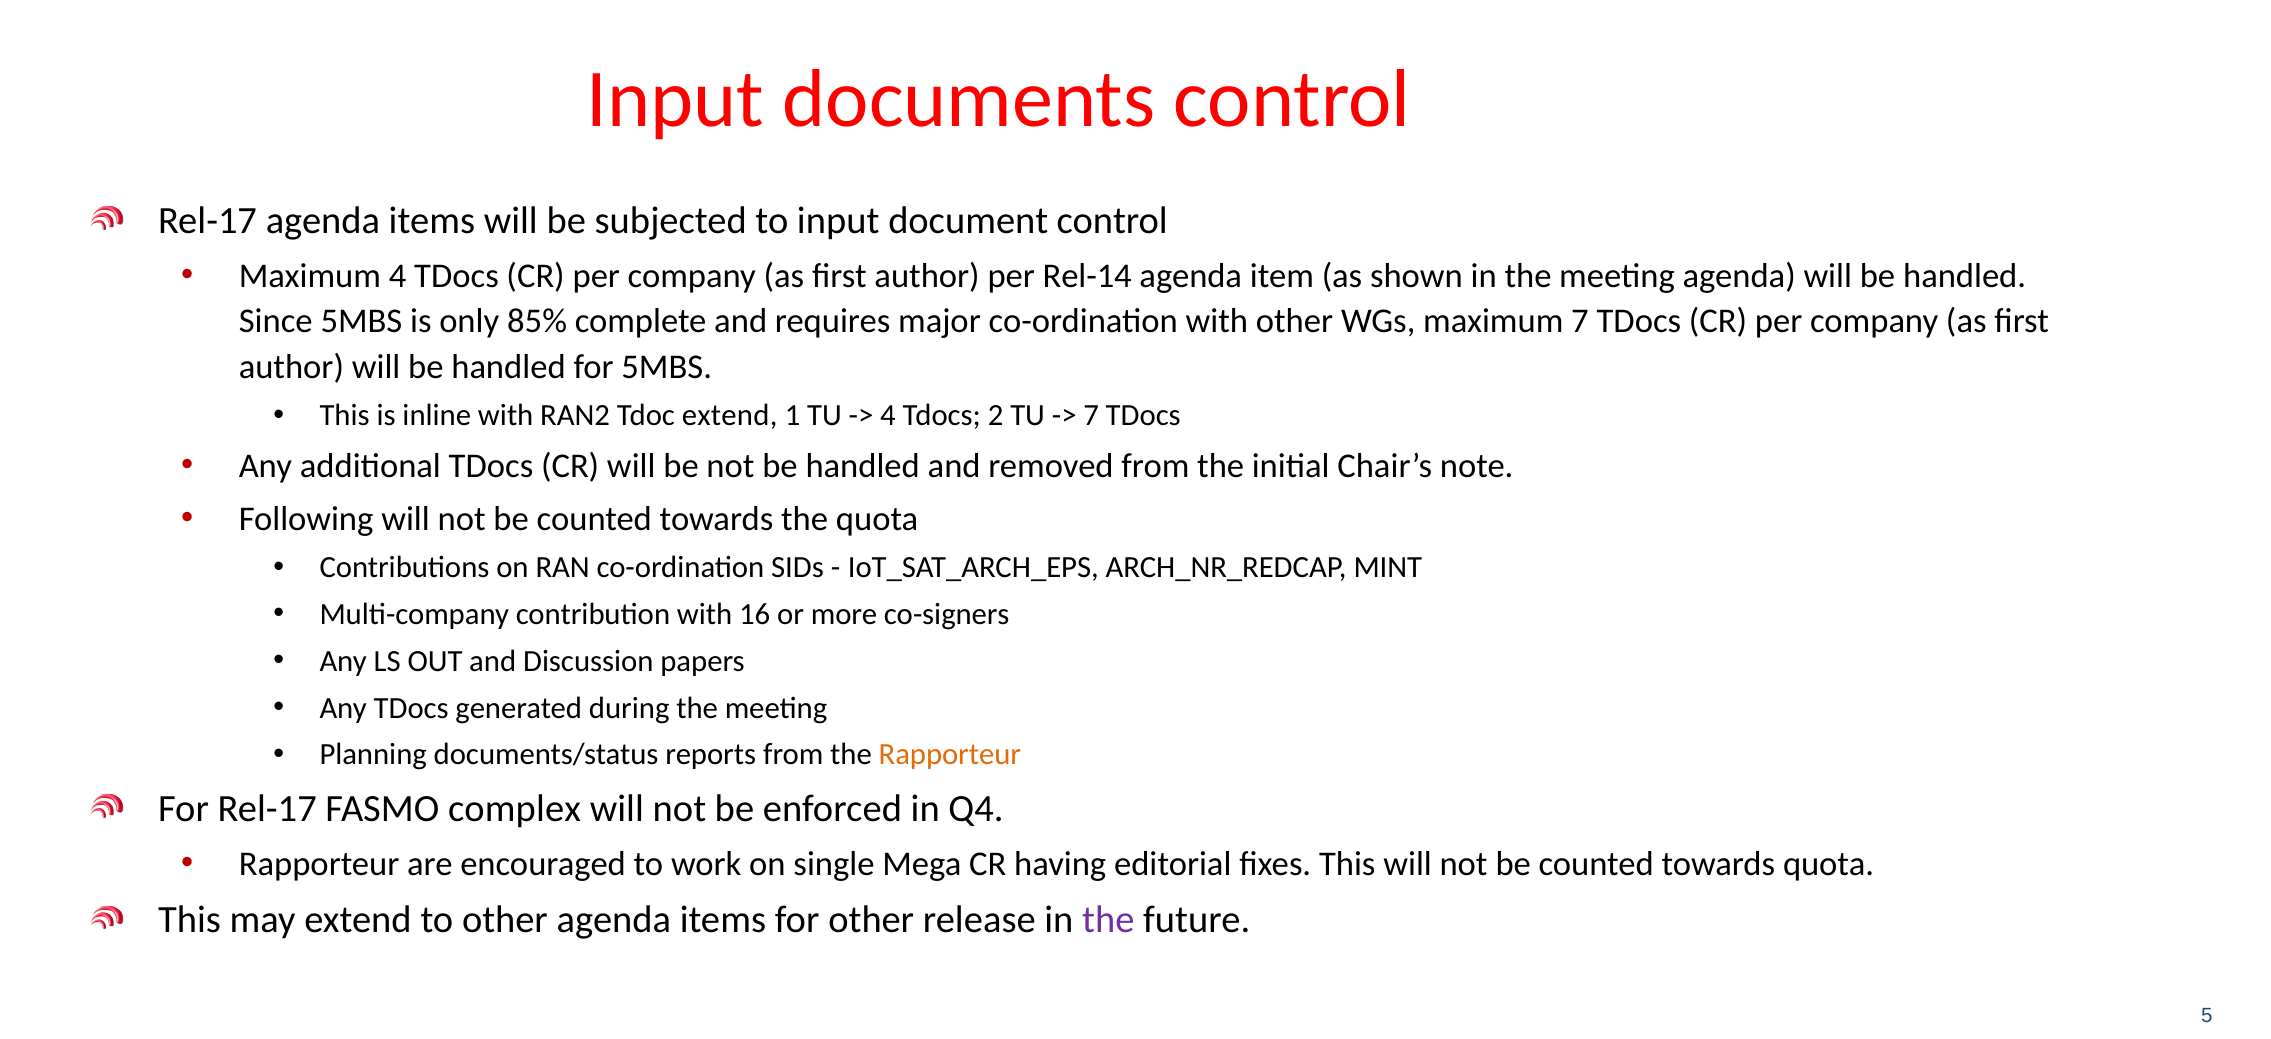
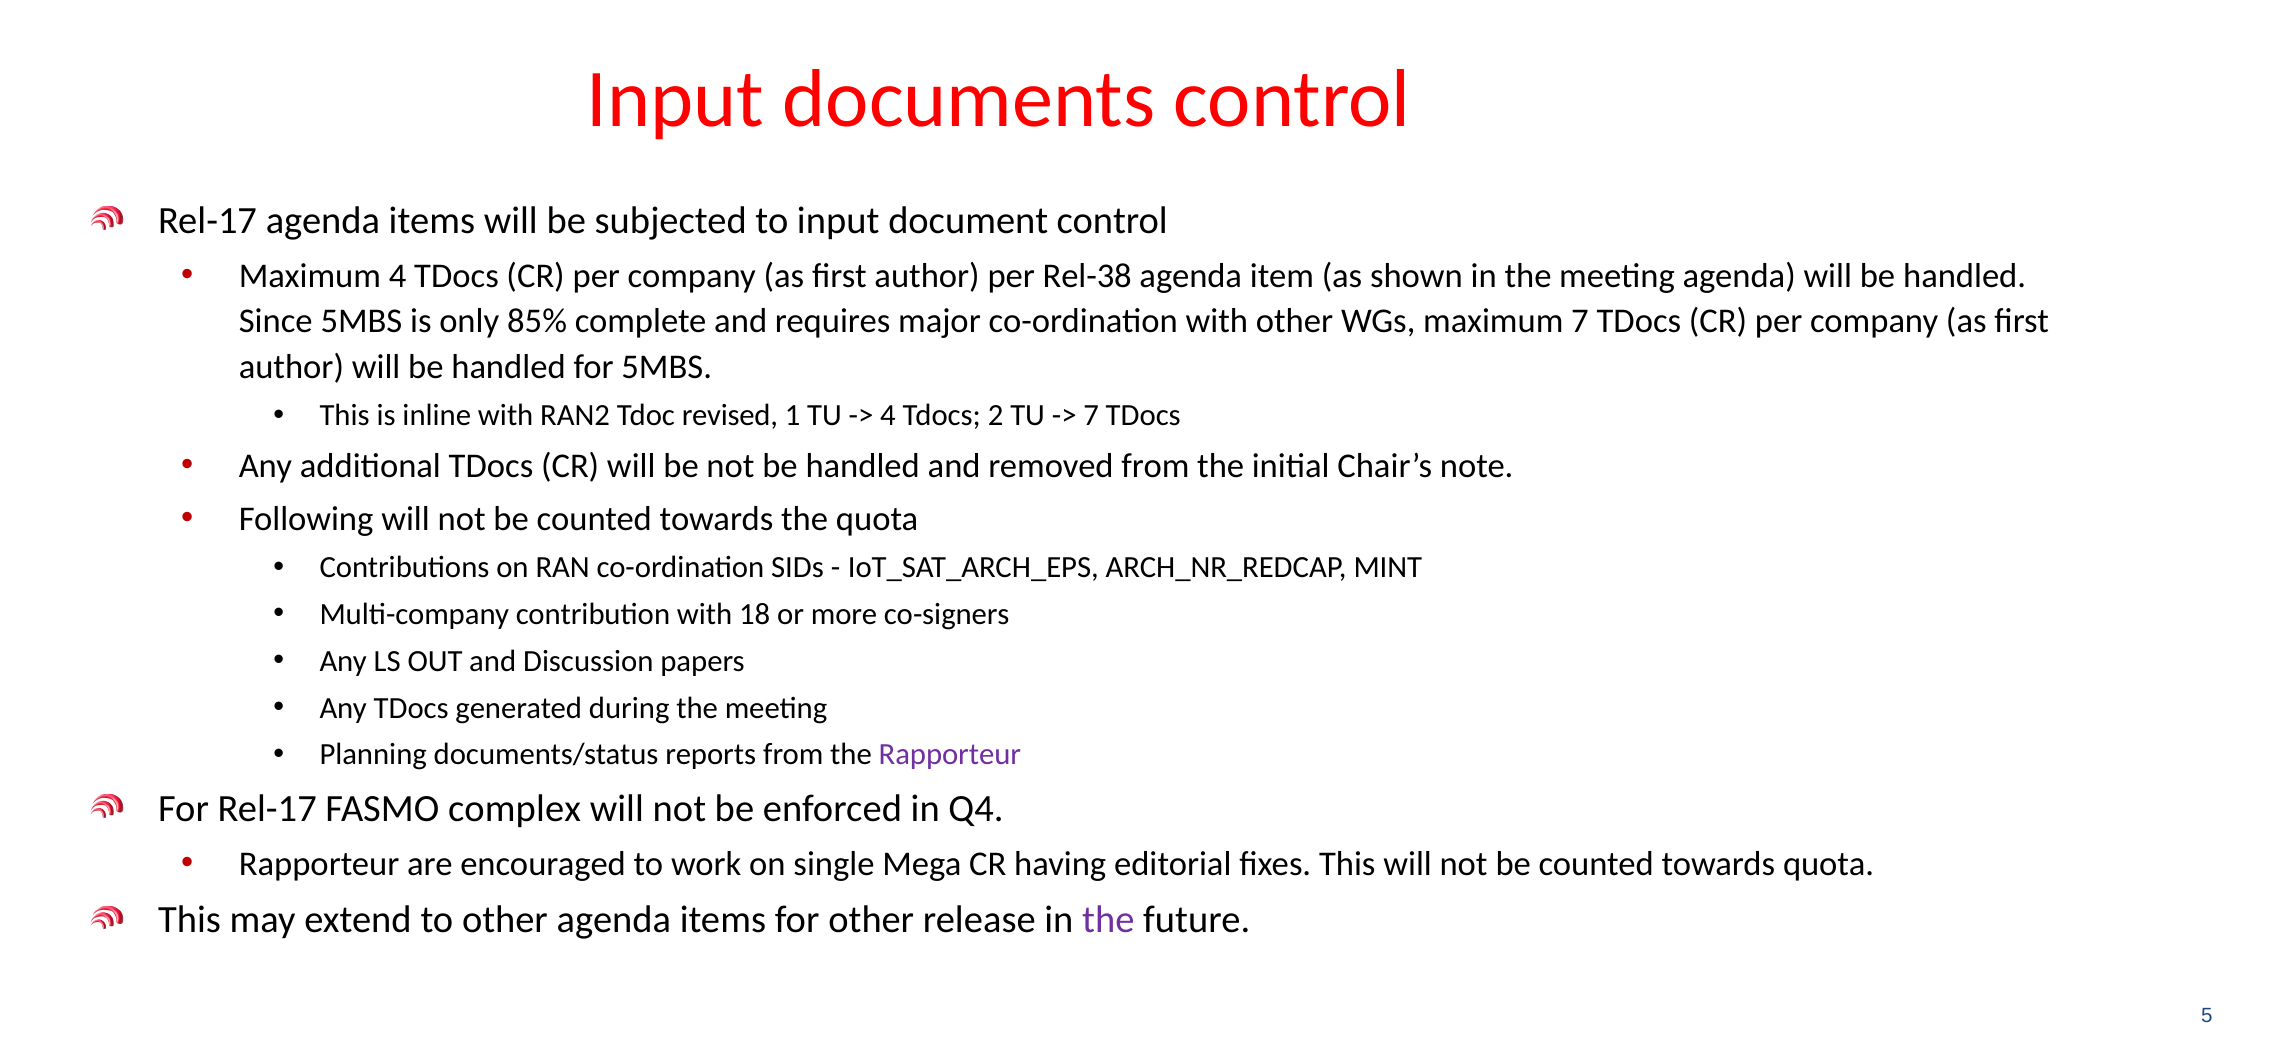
Rel-14: Rel-14 -> Rel-38 (1087, 276)
Tdoc extend: extend -> revised (730, 416)
16: 16 -> 18 (755, 614)
Rapporteur colour: orange -> purple (950, 755)
